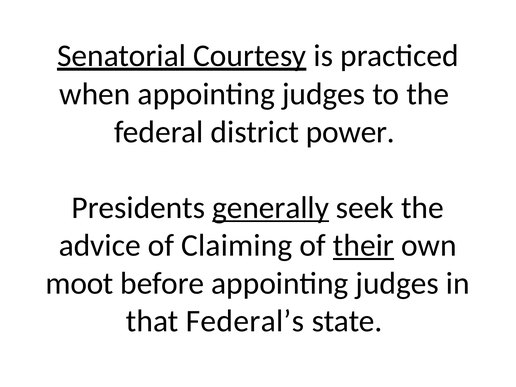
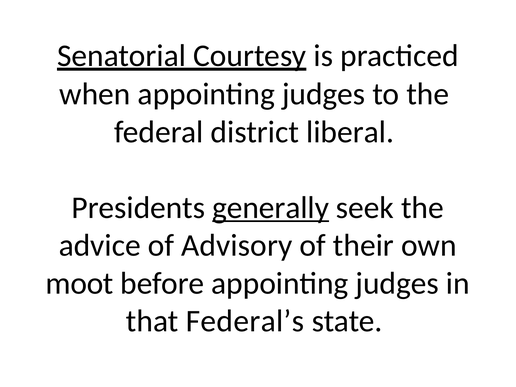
power: power -> liberal (350, 132)
Claiming: Claiming -> Advisory (237, 245)
their underline: present -> none (363, 245)
